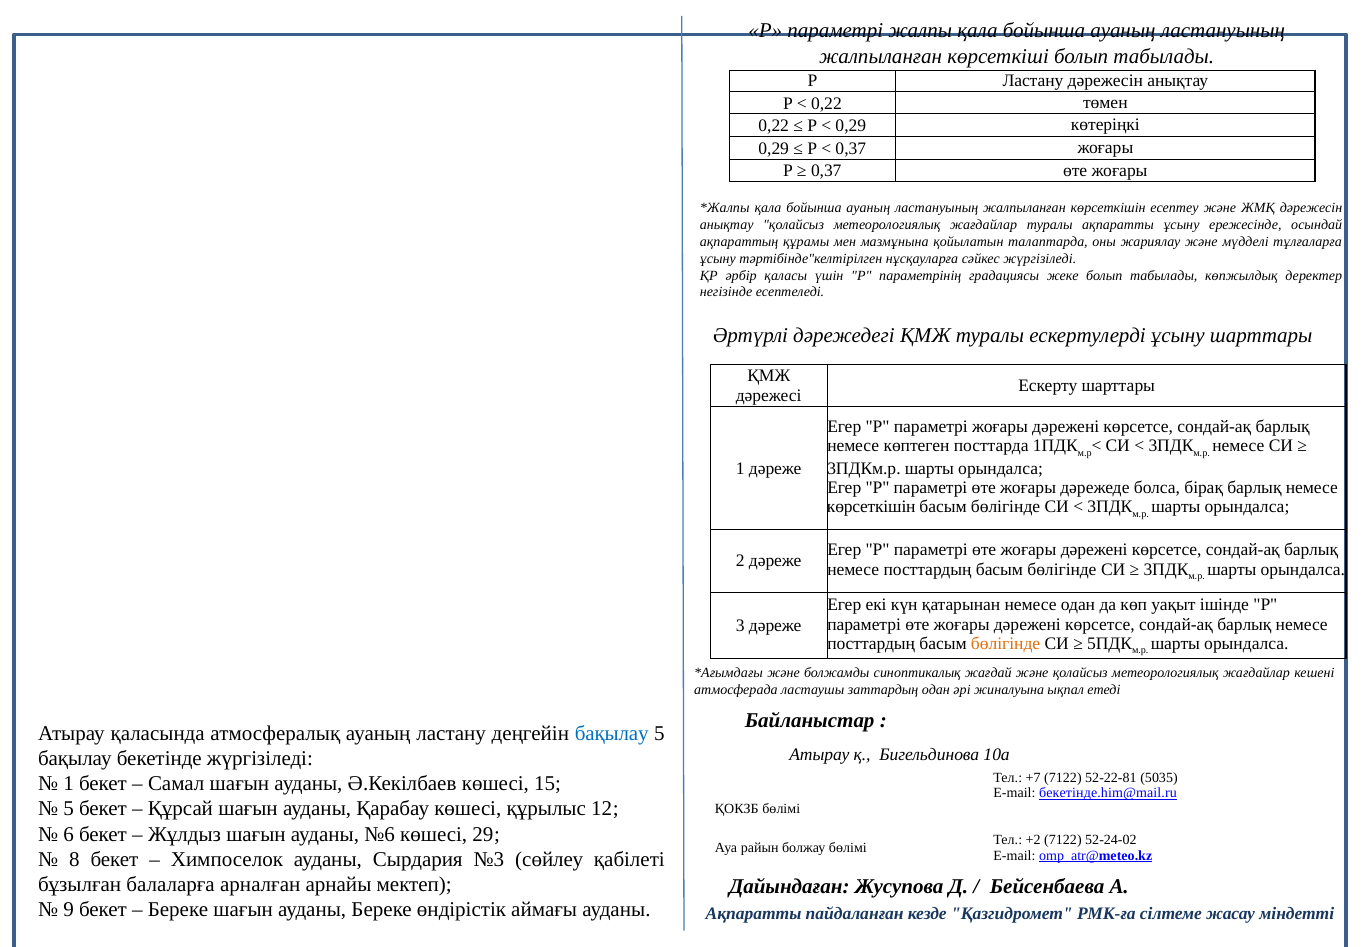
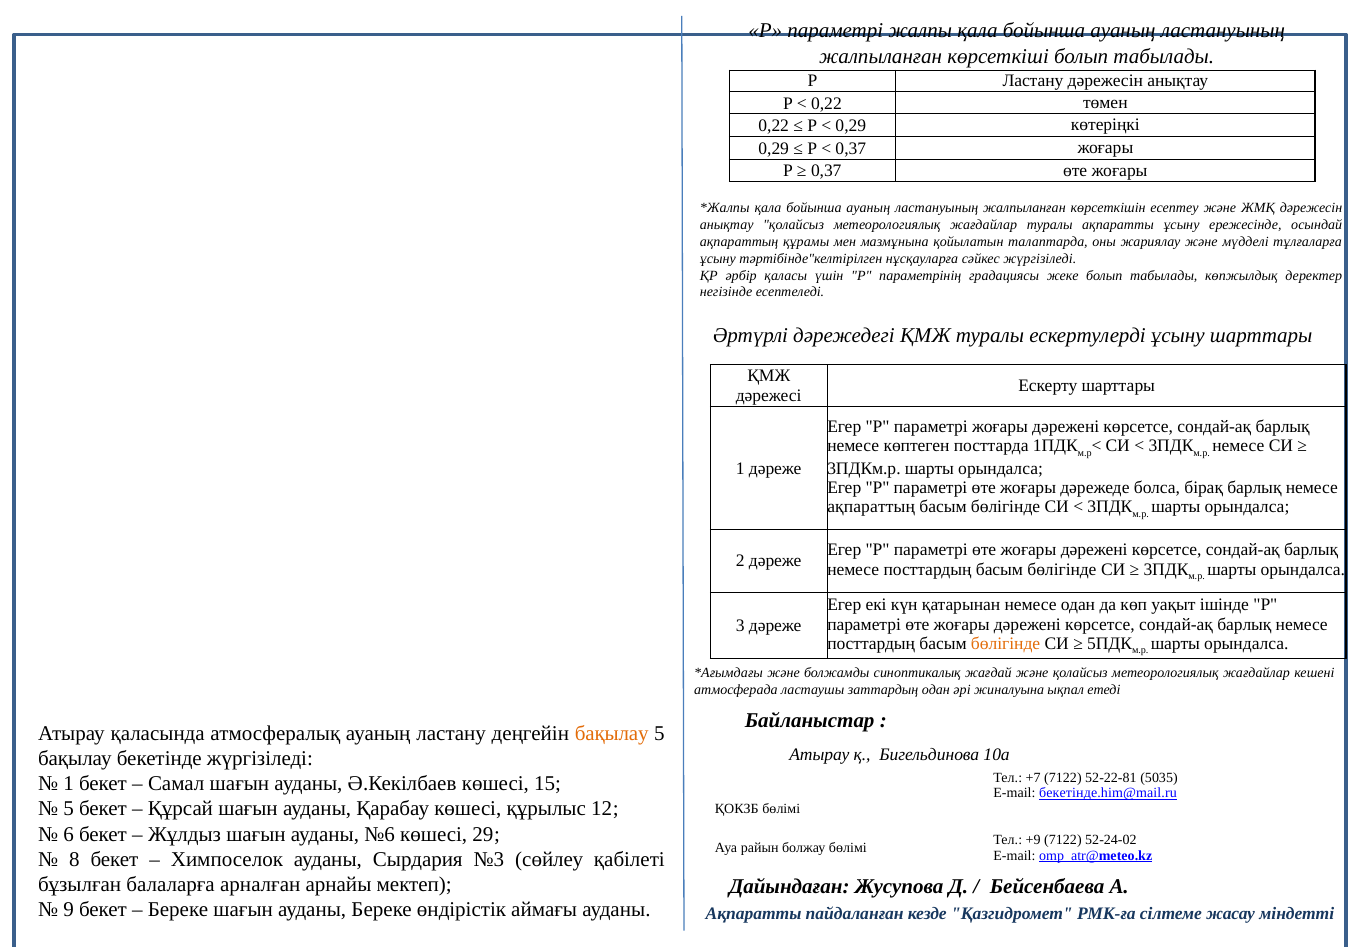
көрсеткішін: көрсеткішін -> ақпараттың (871, 507)
бақылау colour: blue -> orange (612, 733)
+2: +2 -> +9 (1033, 840)
